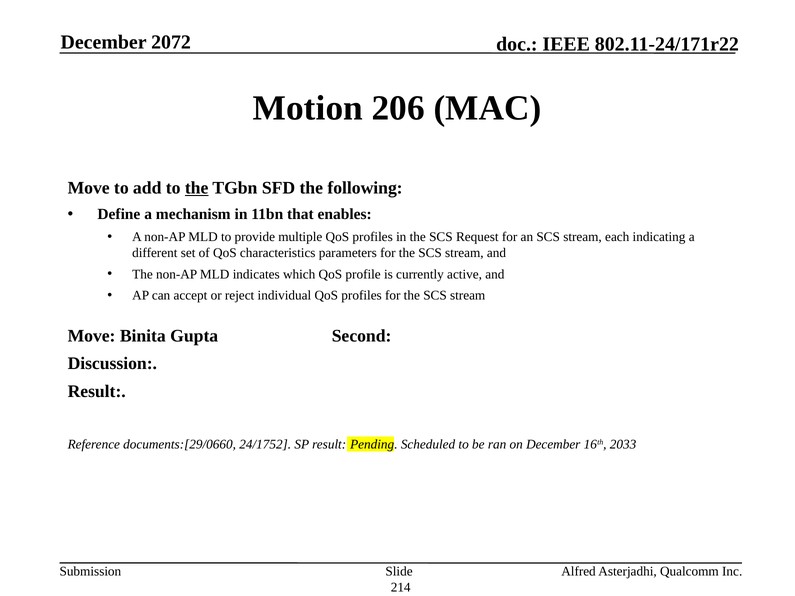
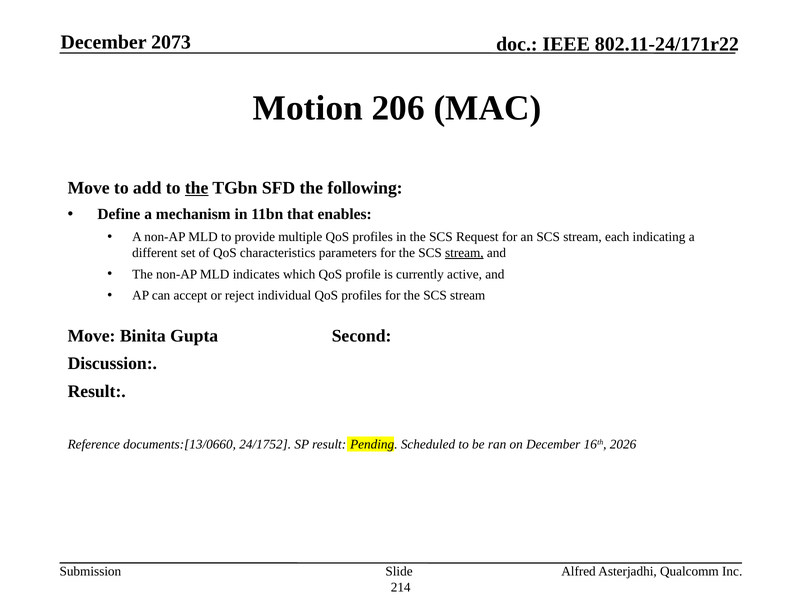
2072: 2072 -> 2073 (171, 42)
stream underline: none -> present (464, 253)
documents:[29/0660: documents:[29/0660 -> documents:[13/0660 (180, 444)
2033: 2033 -> 2026 (623, 444)
